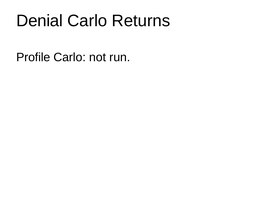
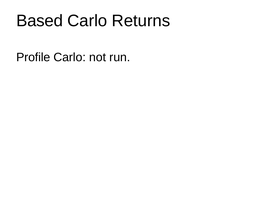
Denial: Denial -> Based (40, 21)
